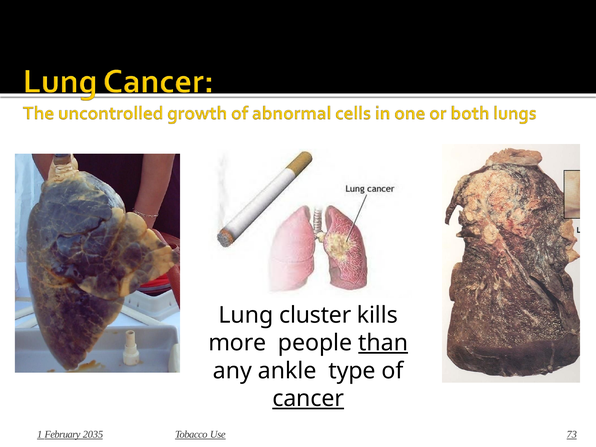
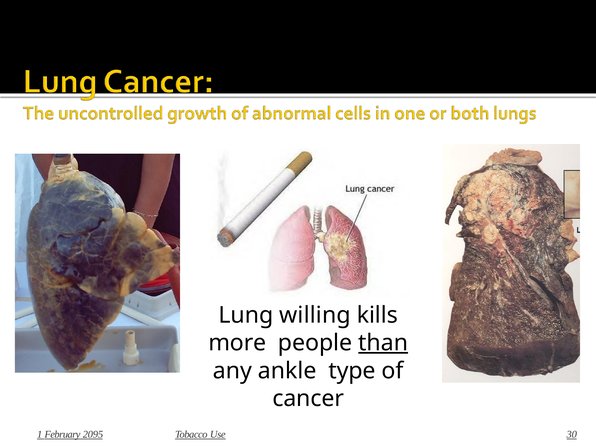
cluster: cluster -> willing (315, 315)
cancer underline: present -> none (308, 399)
2035: 2035 -> 2095 (93, 434)
73: 73 -> 30 (572, 434)
